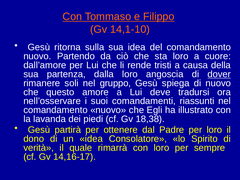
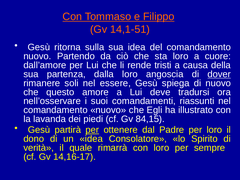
14,1-10: 14,1-10 -> 14,1-51 (130, 29)
gruppo: gruppo -> essere (115, 83)
18,38: 18,38 -> 84,15 (150, 119)
per underline: none -> present (92, 130)
